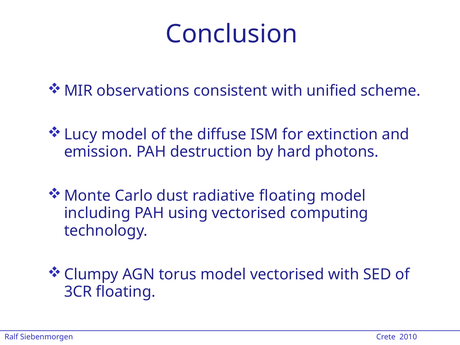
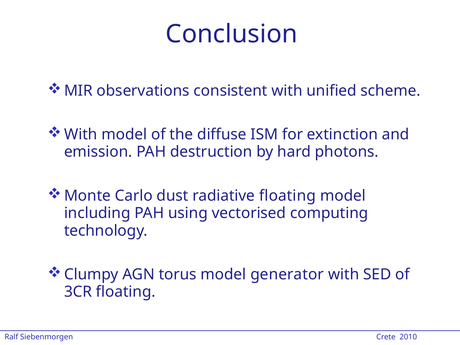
Lucy: Lucy -> With (81, 134)
model vectorised: vectorised -> generator (287, 274)
